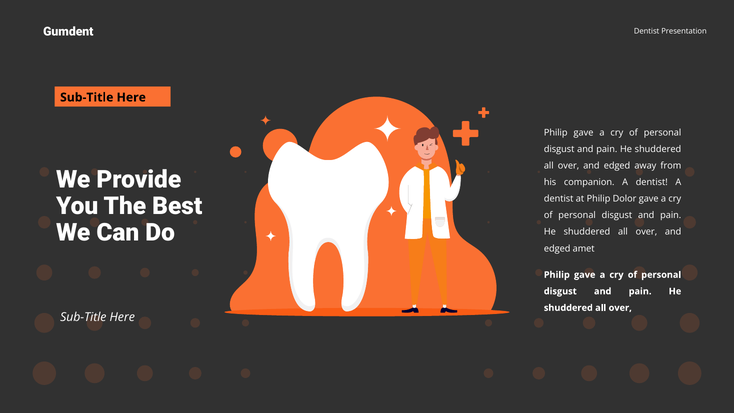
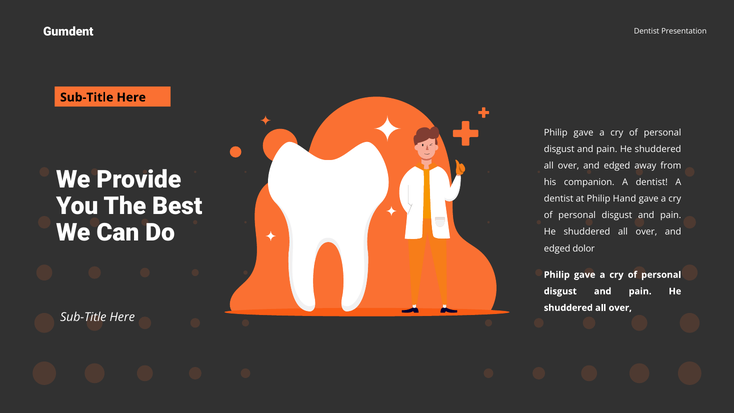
Dolor: Dolor -> Hand (625, 199)
amet: amet -> dolor (584, 248)
